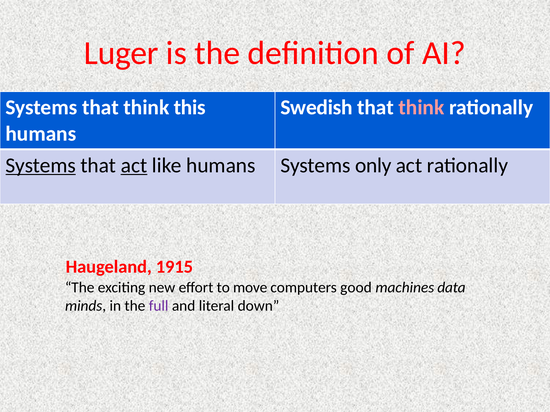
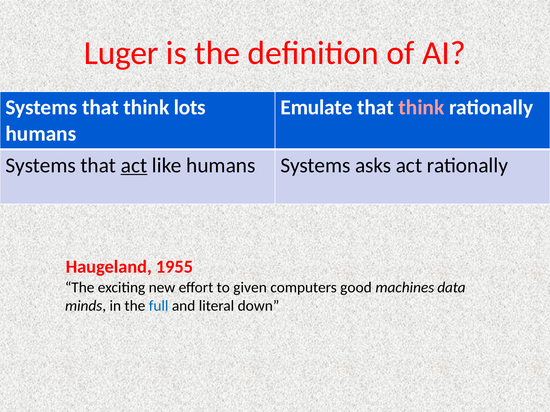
this: this -> lots (190, 108)
Swedish: Swedish -> Emulate (316, 108)
Systems underline: present -> none (41, 165)
only: only -> asks (373, 165)
1915: 1915 -> 1955 (174, 267)
move: move -> given (250, 288)
full colour: purple -> blue (159, 306)
